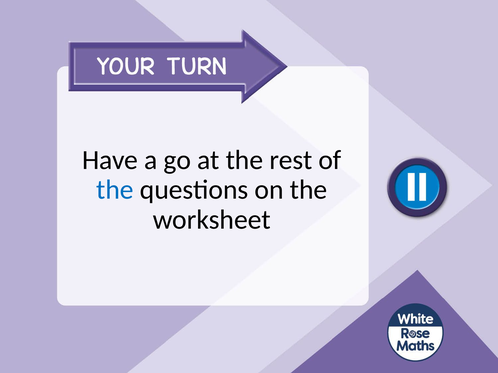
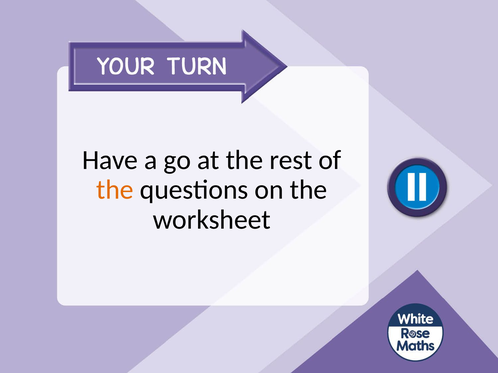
the colour: blue -> orange (115, 190)
